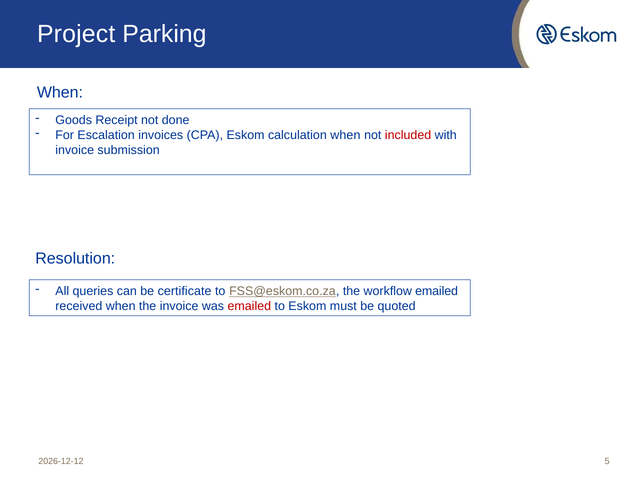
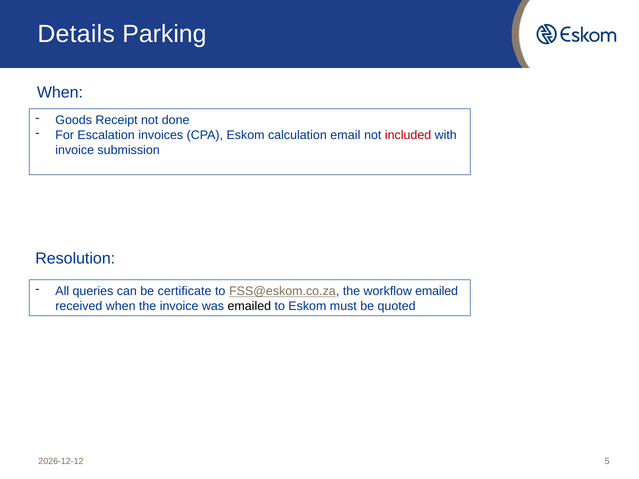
Project: Project -> Details (76, 34)
calculation when: when -> email (345, 135)
emailed colour: red -> black (249, 306)
